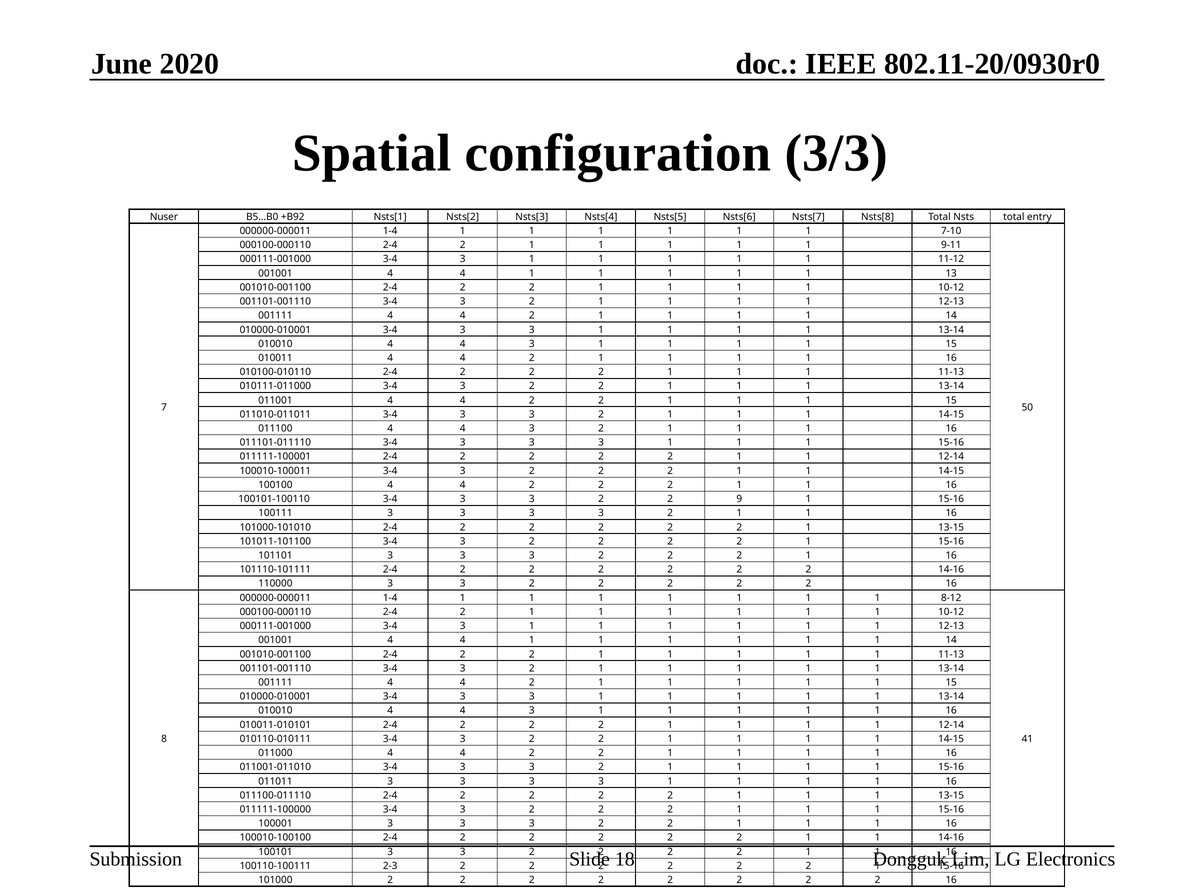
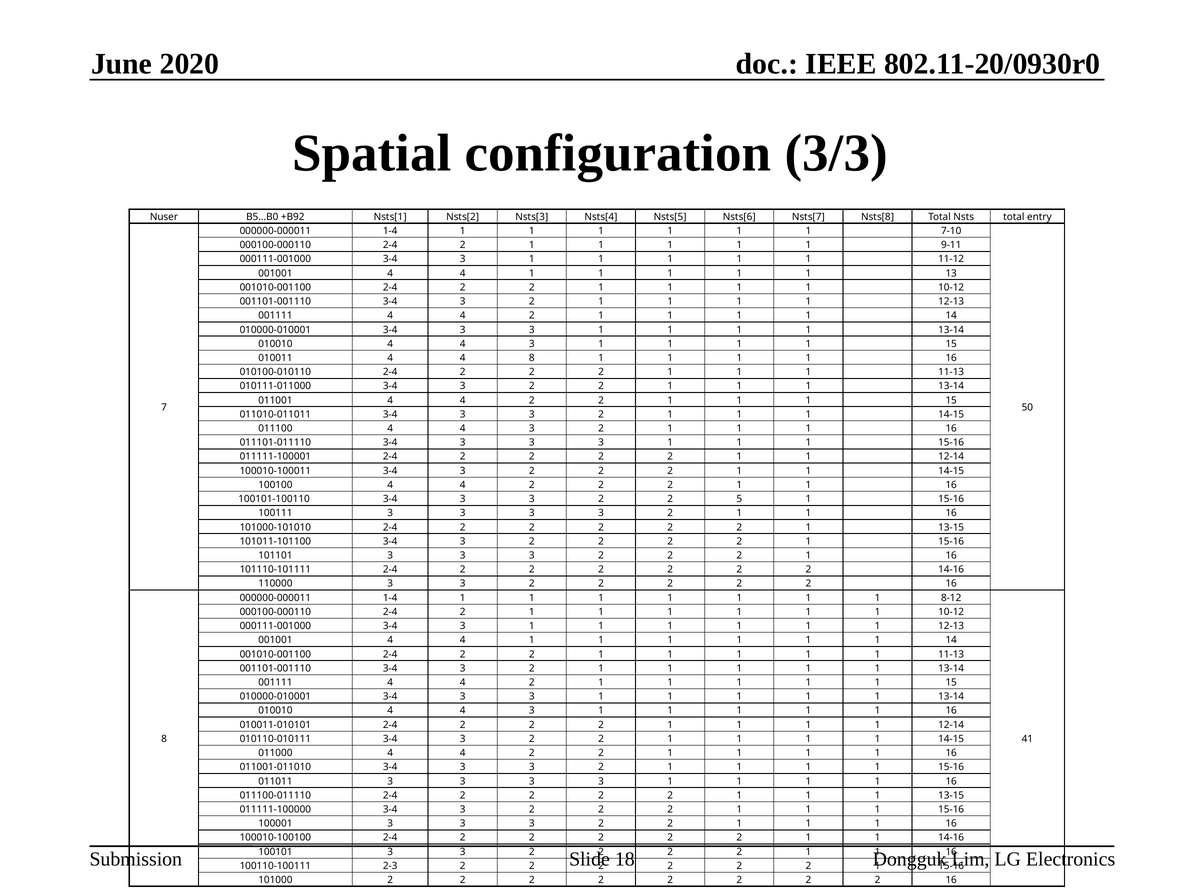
010011 4 4 2: 2 -> 8 (532, 358)
9: 9 -> 5 (739, 499)
